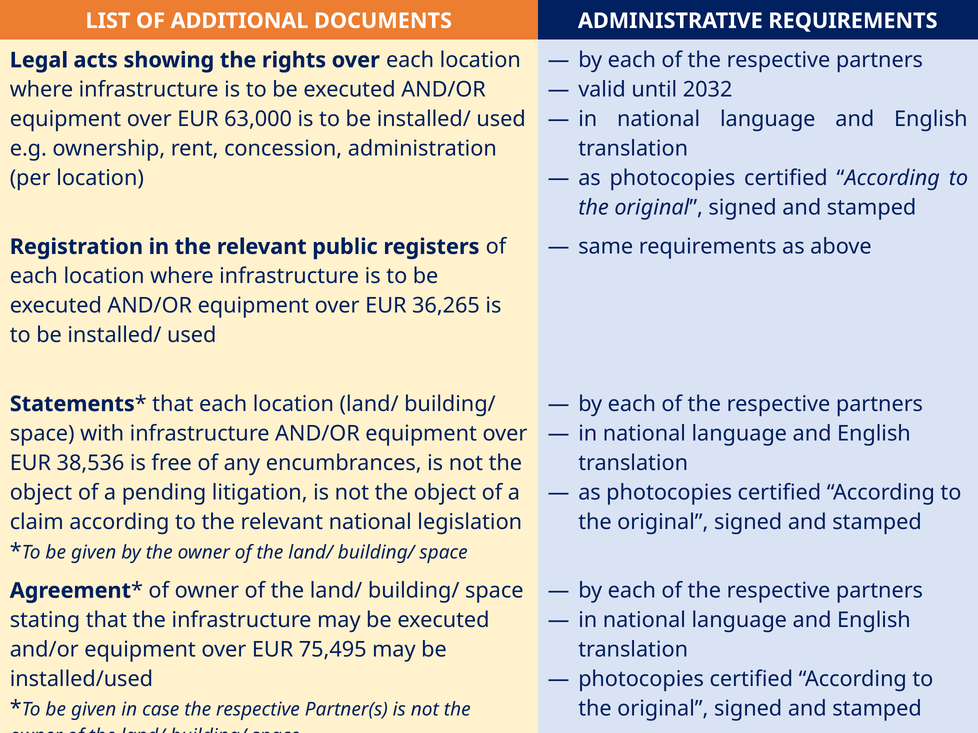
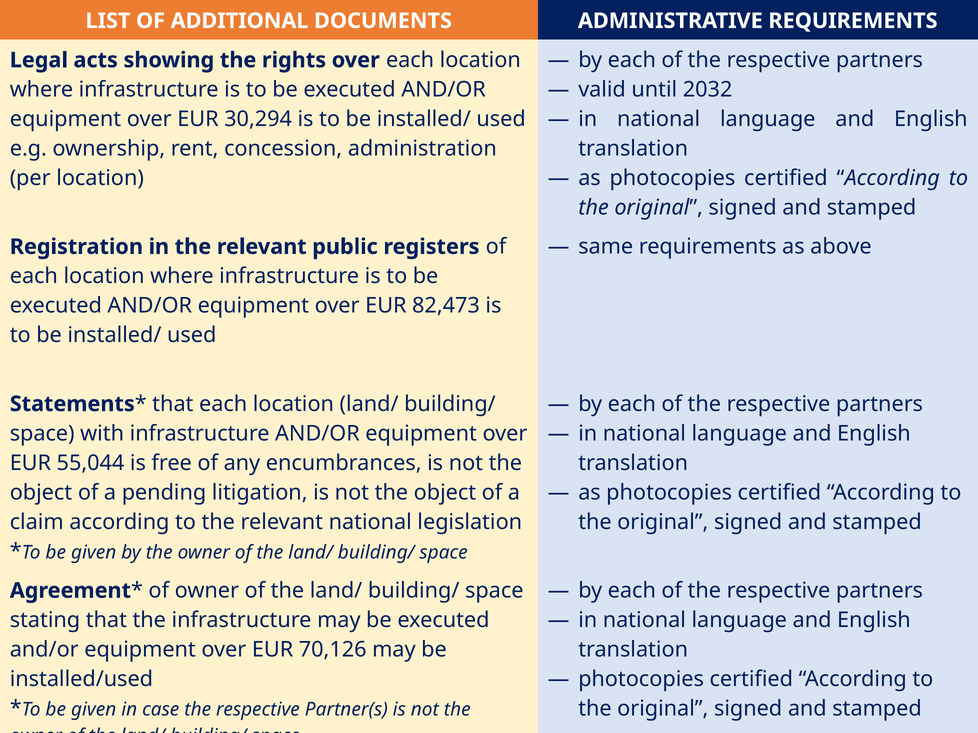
63,000: 63,000 -> 30,294 (258, 119)
36,265: 36,265 -> 82,473 (446, 306)
38,536: 38,536 -> 55,044 (91, 463)
75,495: 75,495 -> 70,126 (333, 650)
